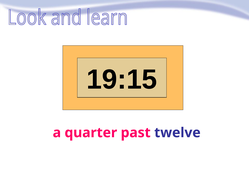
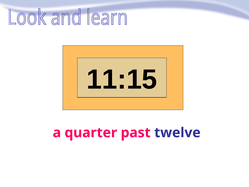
19:15: 19:15 -> 11:15 (122, 79)
